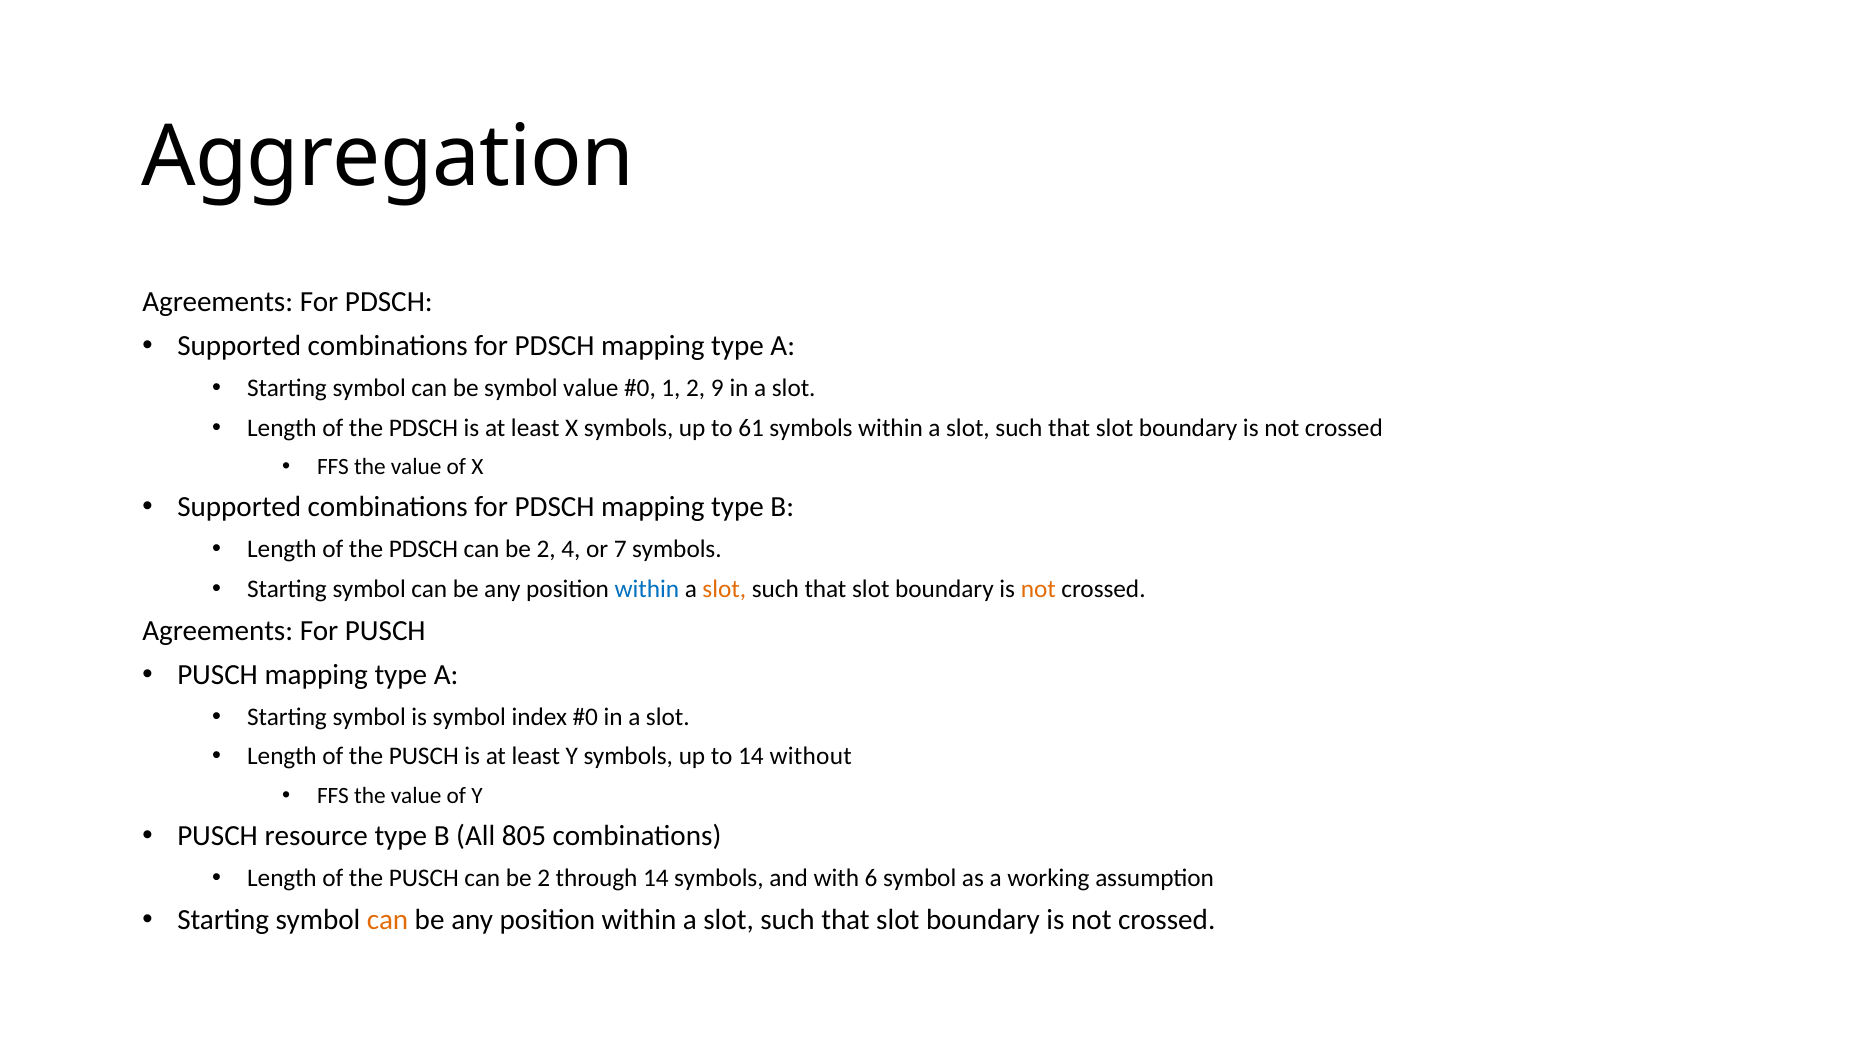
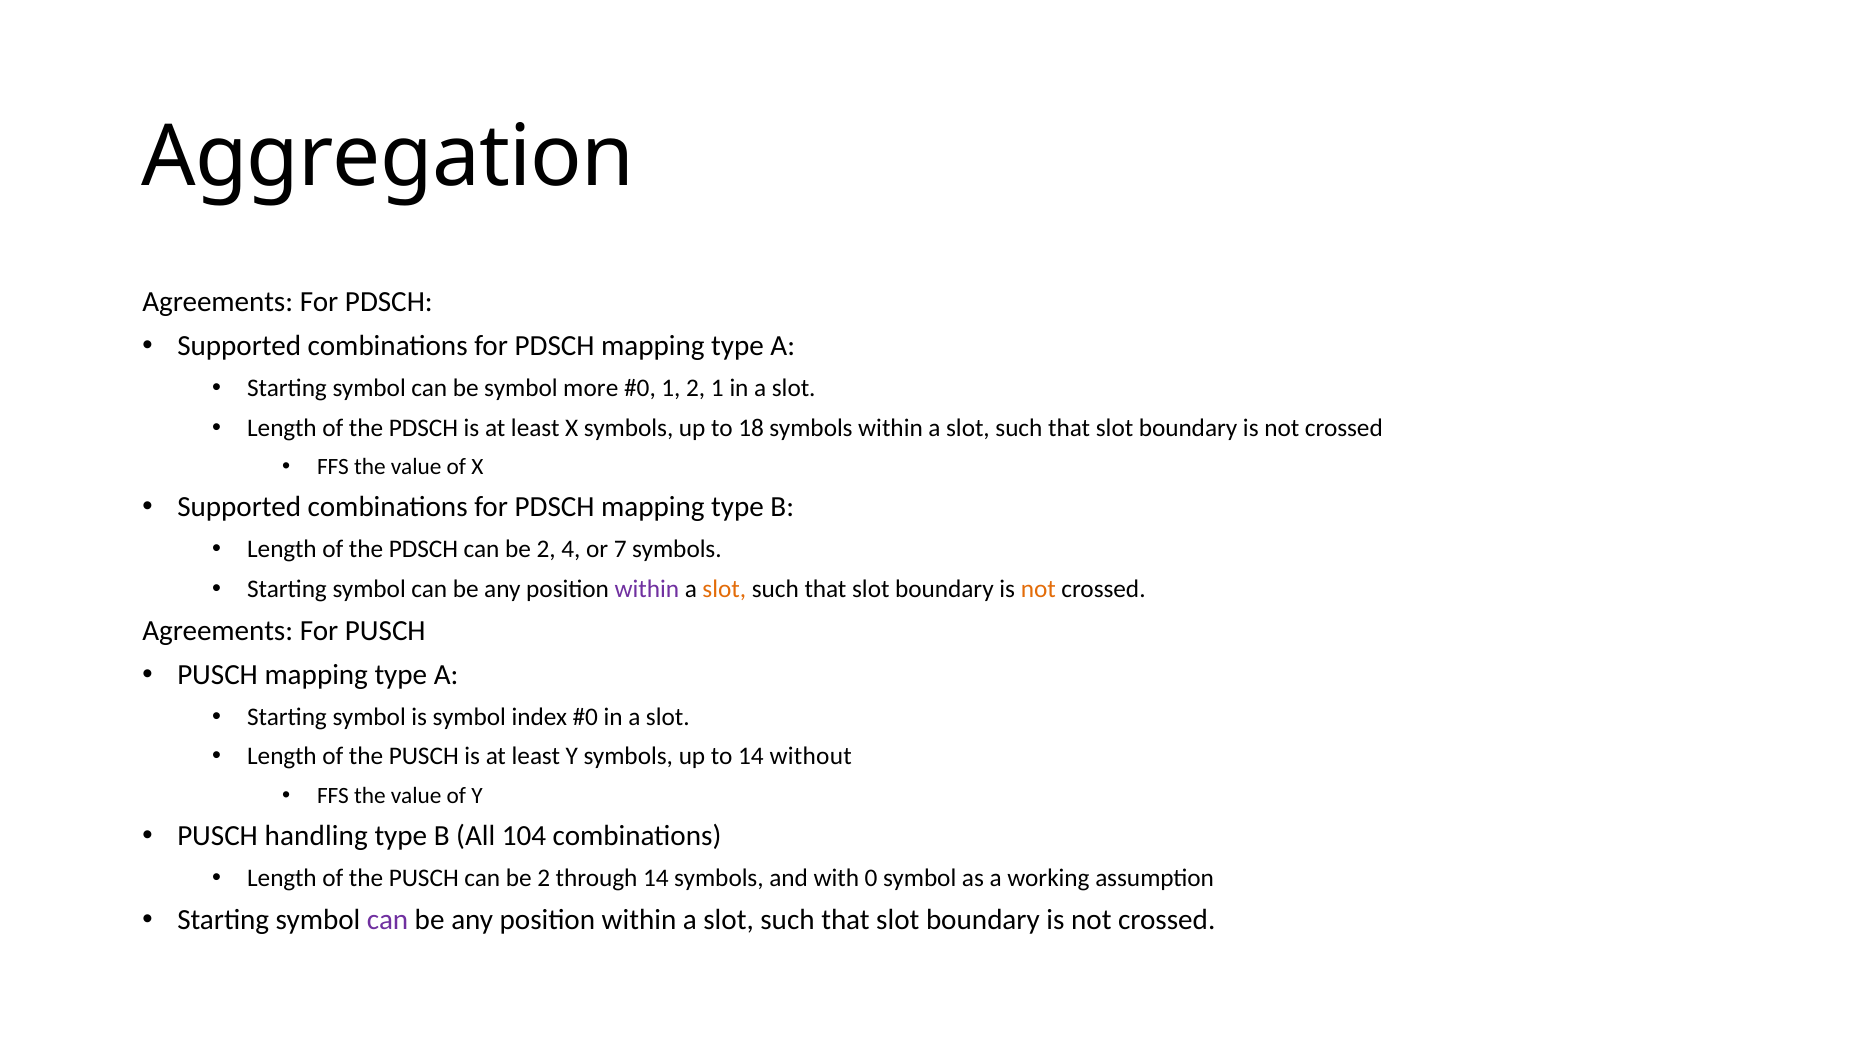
symbol value: value -> more (591, 388)
2 9: 9 -> 1 (717, 388)
61: 61 -> 18 (751, 428)
within colour: blue -> purple (647, 589)
resource: resource -> handling (316, 836)
805: 805 -> 104 (524, 836)
6: 6 -> 0 (871, 878)
can colour: orange -> purple (388, 919)
